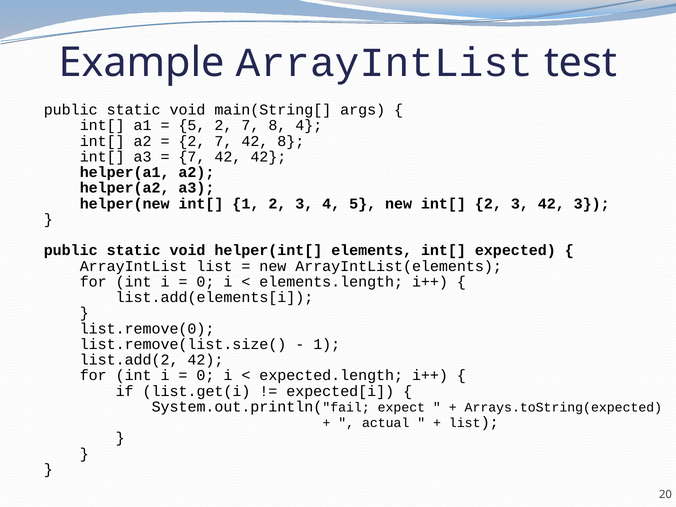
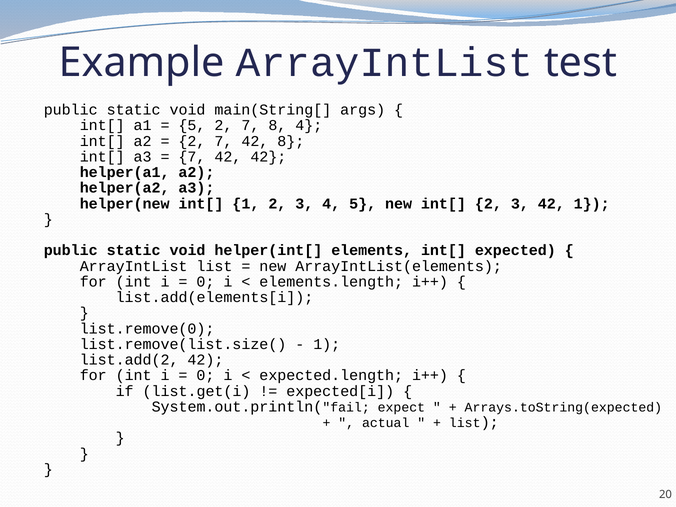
42 3: 3 -> 1 (592, 204)
